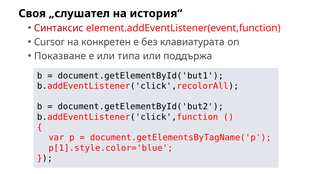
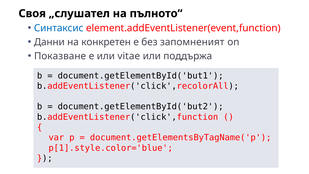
история“: история“ -> пълното“ (156, 13)
Синтаксис colour: red -> blue (59, 28)
Cursor: Cursor -> Данни (49, 42)
клавиатурата: клавиатурата -> запомненият (192, 42)
типа: типа -> vitae (129, 56)
